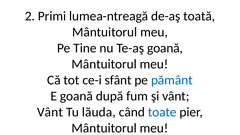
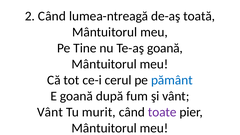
2 Primi: Primi -> Când (52, 16)
sfânt: sfânt -> cerul (118, 80)
lăuda: lăuda -> murit (99, 112)
toate colour: blue -> purple (162, 112)
